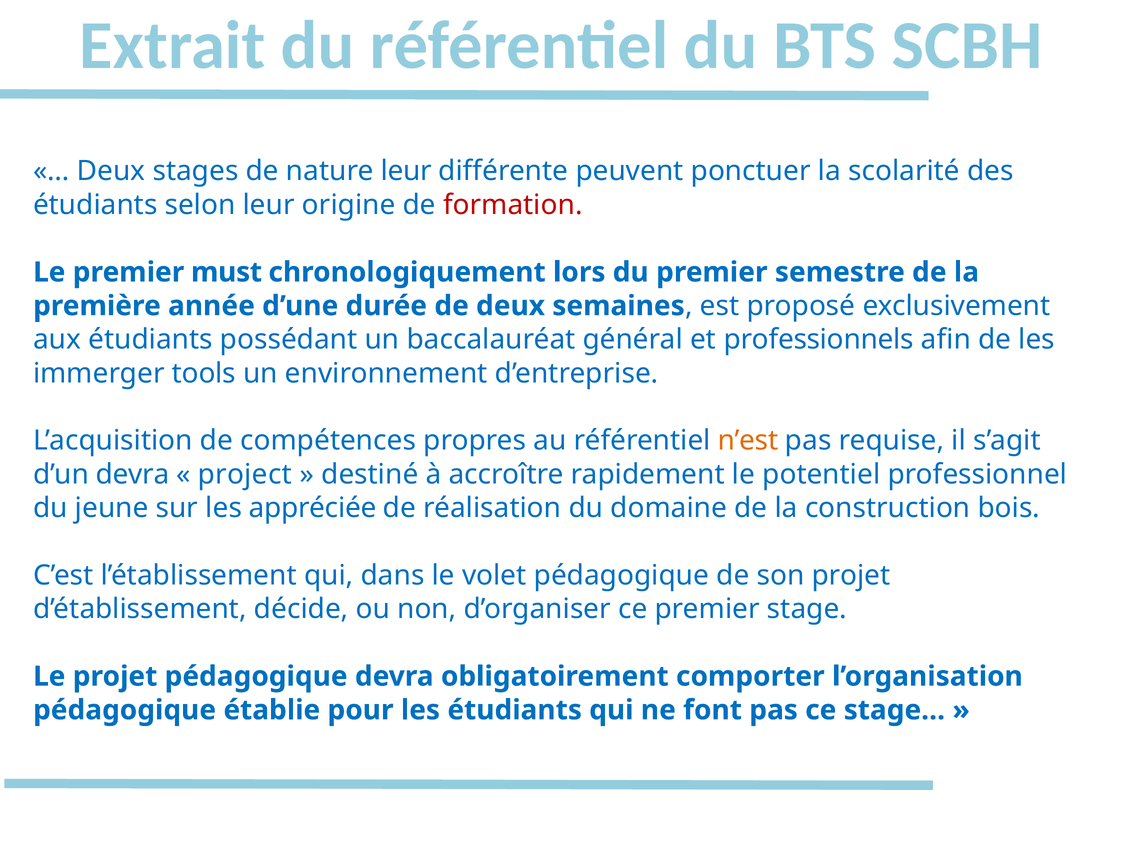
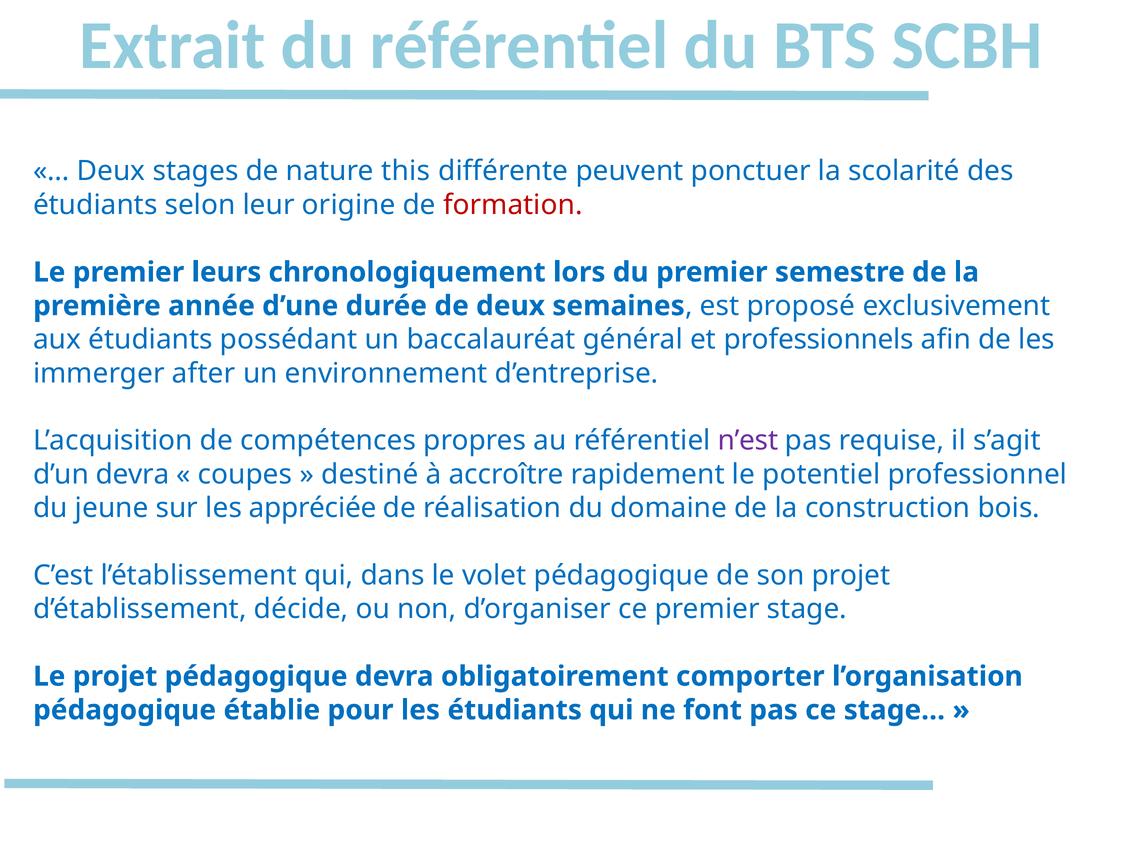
nature leur: leur -> this (406, 171)
must: must -> leurs (226, 272)
tools: tools -> after (204, 373)
n’est colour: orange -> purple (748, 441)
project: project -> coupes (245, 474)
